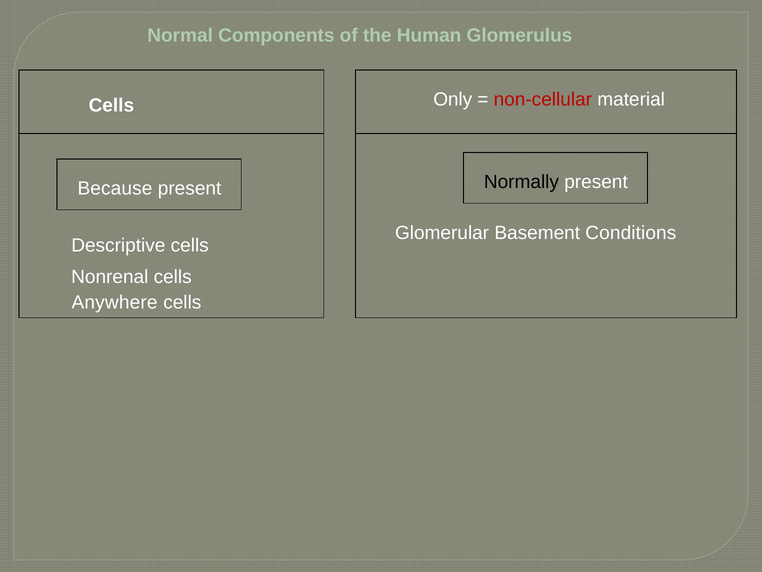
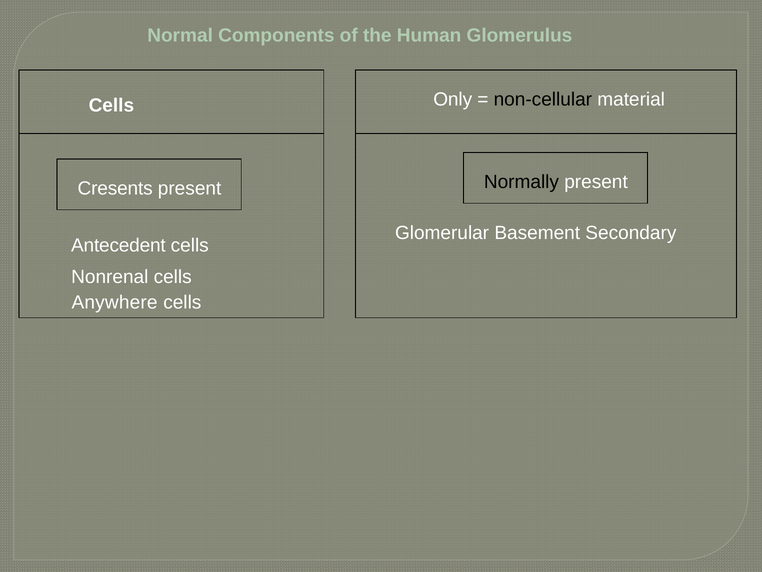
non-cellular colour: red -> black (543, 99)
Because: Because -> Cresents (115, 188)
Conditions: Conditions -> Secondary (631, 233)
Descriptive: Descriptive -> Antecedent (118, 245)
